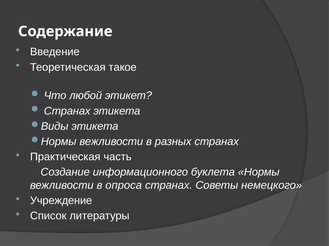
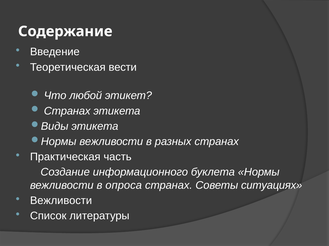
такое: такое -> вести (123, 67)
немецкого: немецкого -> ситуациях (272, 186)
Учреждение: Учреждение -> Вежливости (61, 201)
